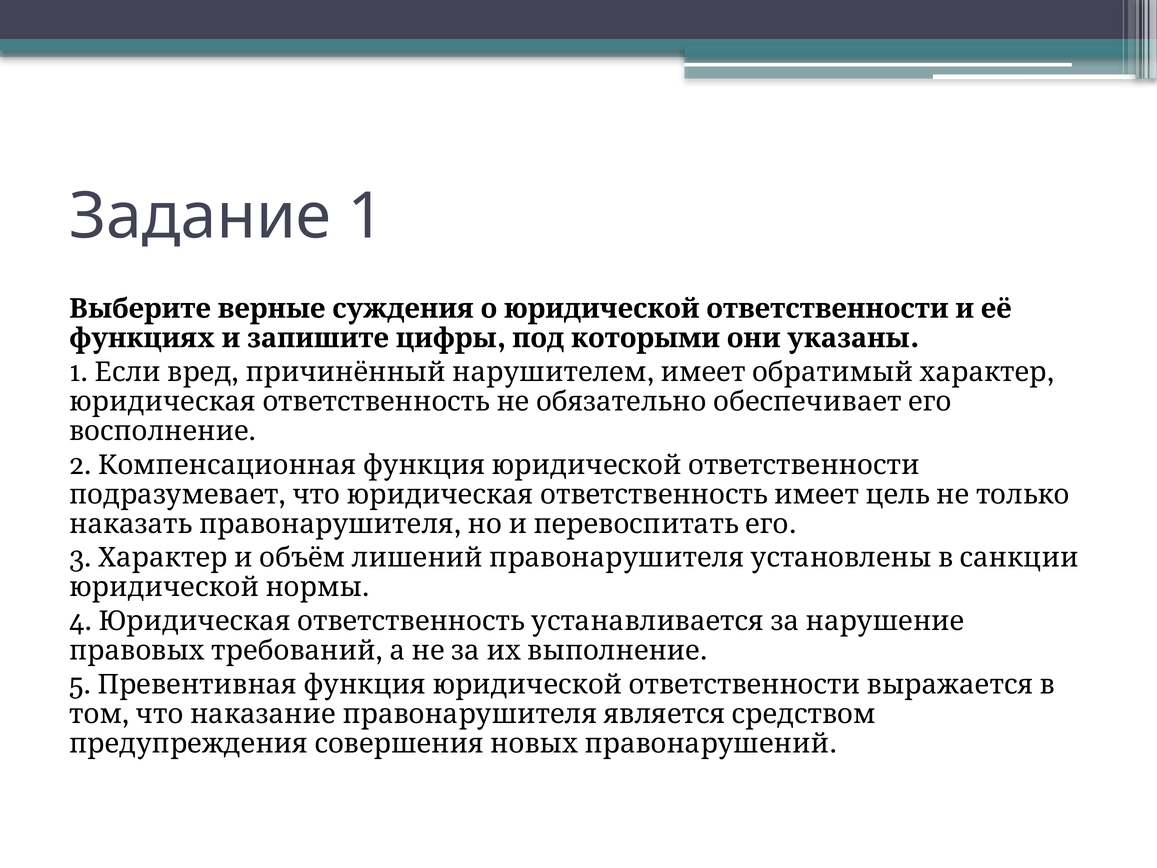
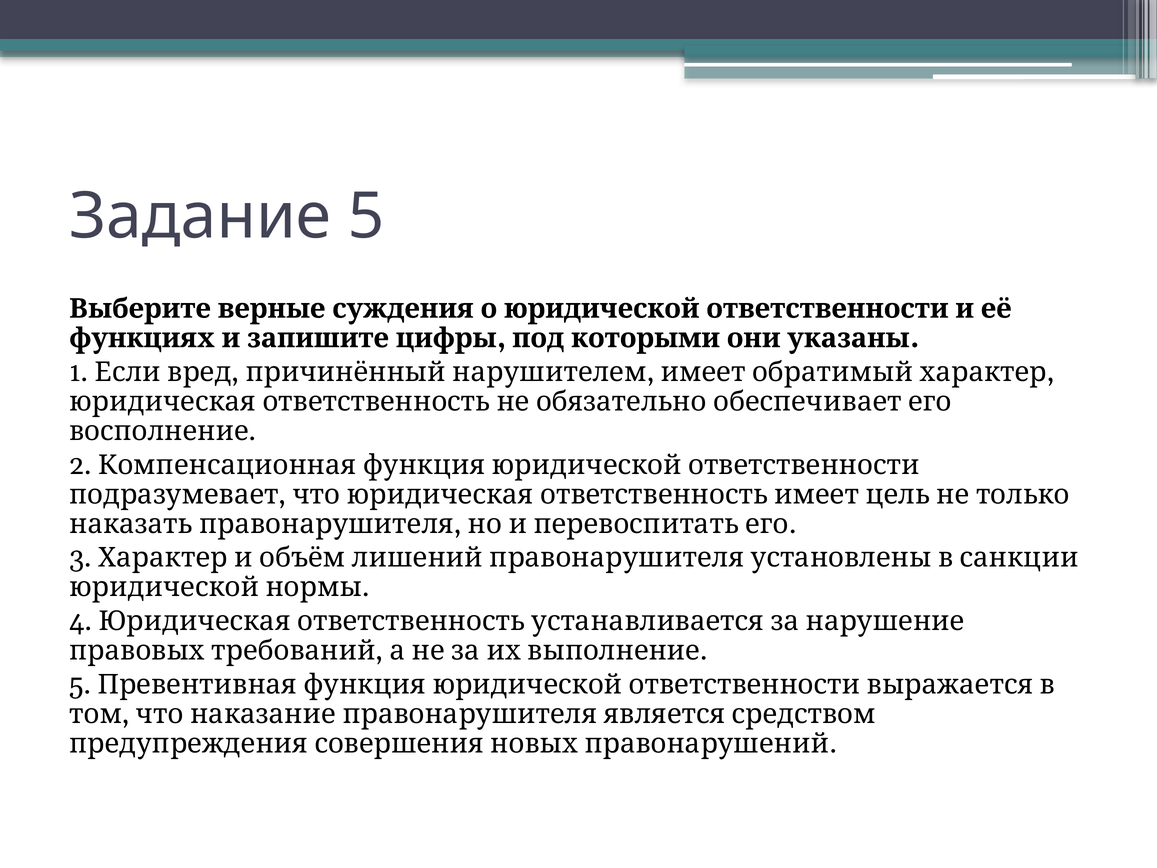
Задание 1: 1 -> 5 (366, 217)
